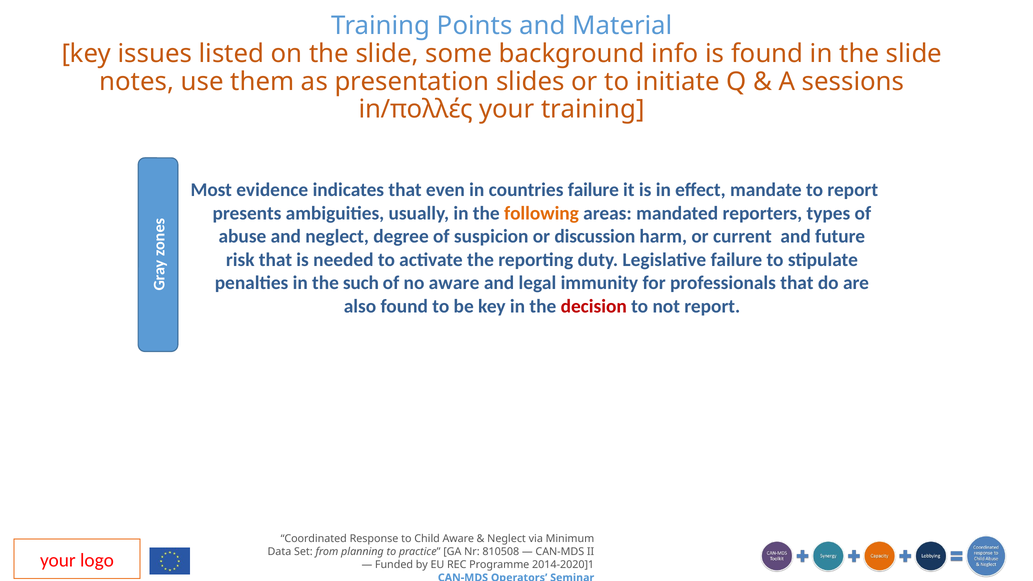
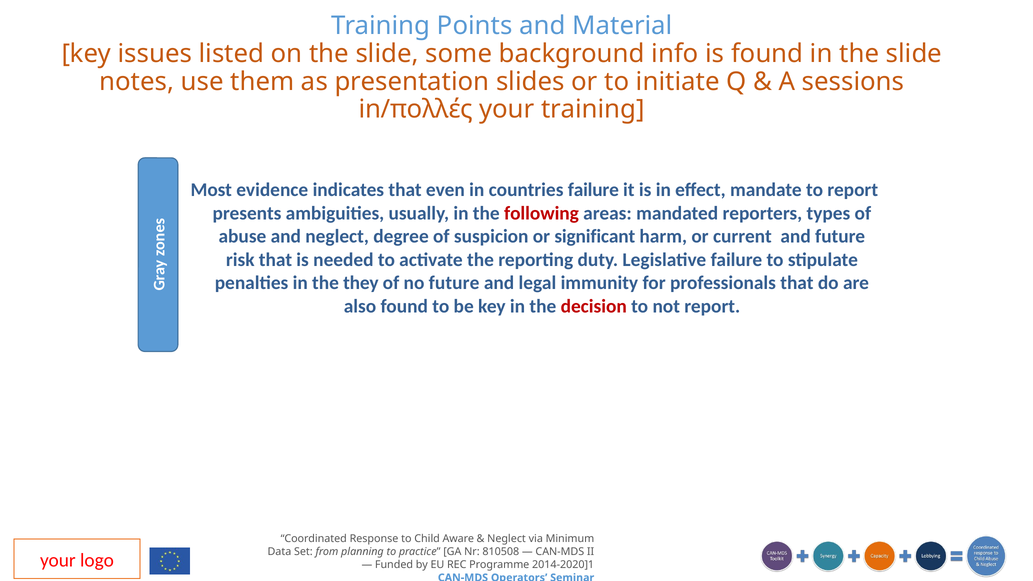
following colour: orange -> red (541, 213)
discussion: discussion -> significant (595, 237)
such: such -> they (361, 283)
no aware: aware -> future (454, 283)
